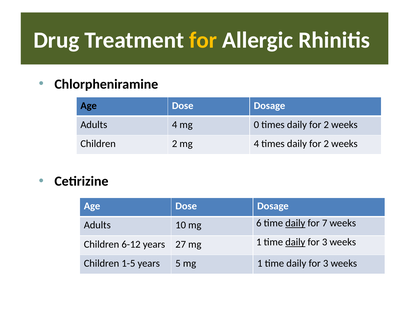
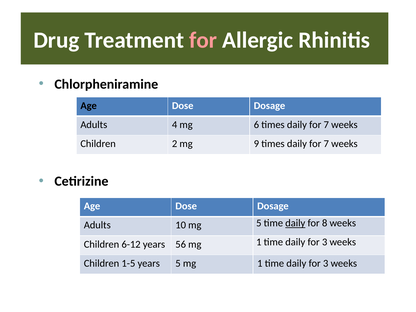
for colour: yellow -> pink (203, 40)
0: 0 -> 6 (256, 125)
2: 2 -> 7 (326, 125)
mg 4: 4 -> 9 (256, 144)
2: 2 -> 7 (326, 144)
mg 6: 6 -> 5 (259, 223)
7: 7 -> 8 (325, 223)
27: 27 -> 56 (181, 244)
daily underline: present -> none (295, 242)
